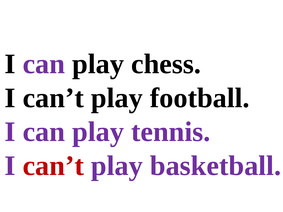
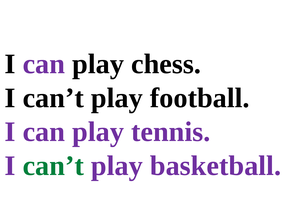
can’t colour: red -> green (53, 166)
